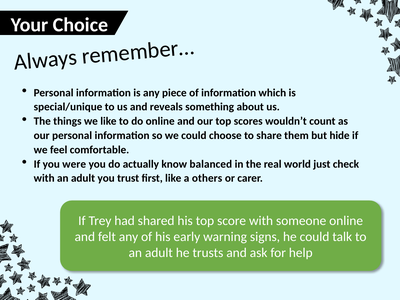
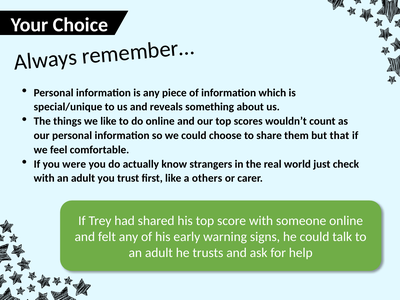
hide: hide -> that (339, 136)
balanced: balanced -> strangers (211, 164)
